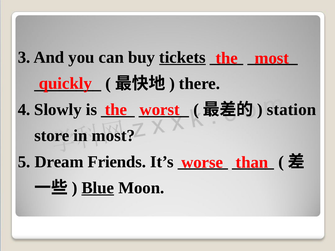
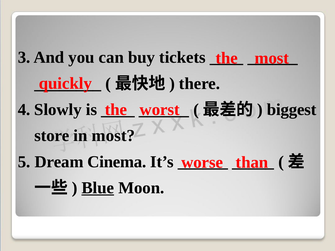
tickets underline: present -> none (182, 57)
station: station -> biggest (292, 110)
Friends: Friends -> Cinema (117, 162)
